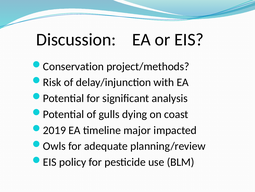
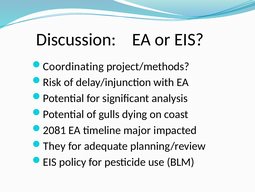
Conservation: Conservation -> Coordinating (73, 66)
2019: 2019 -> 2081 (54, 130)
Owls: Owls -> They (54, 146)
